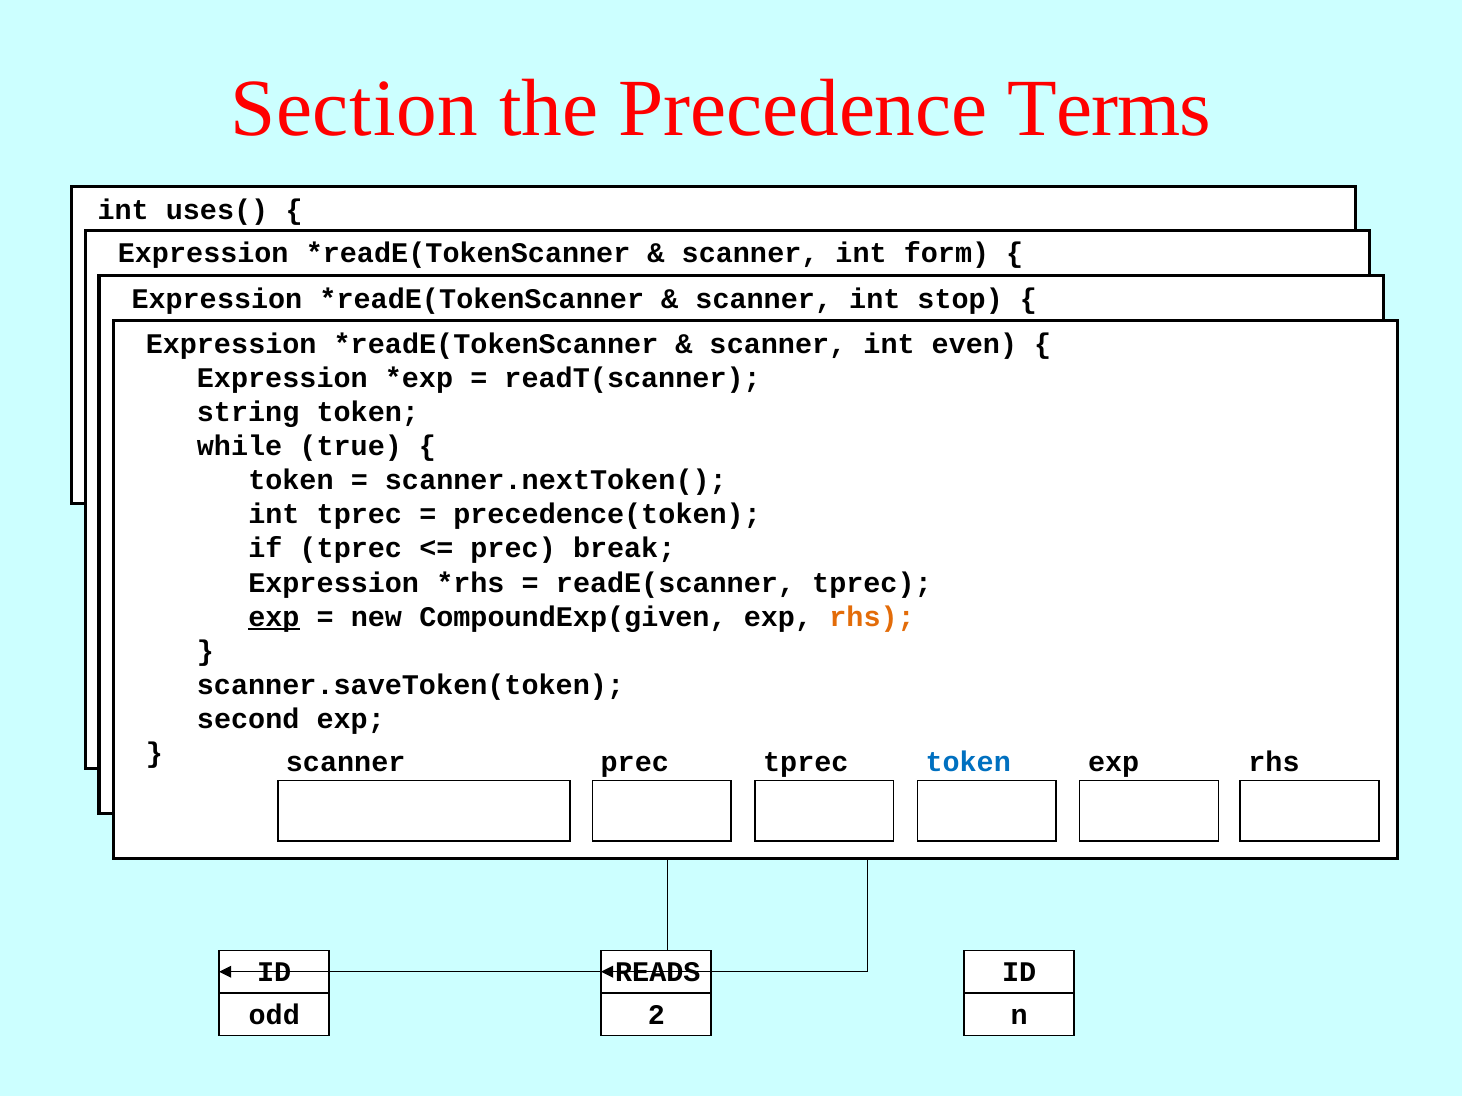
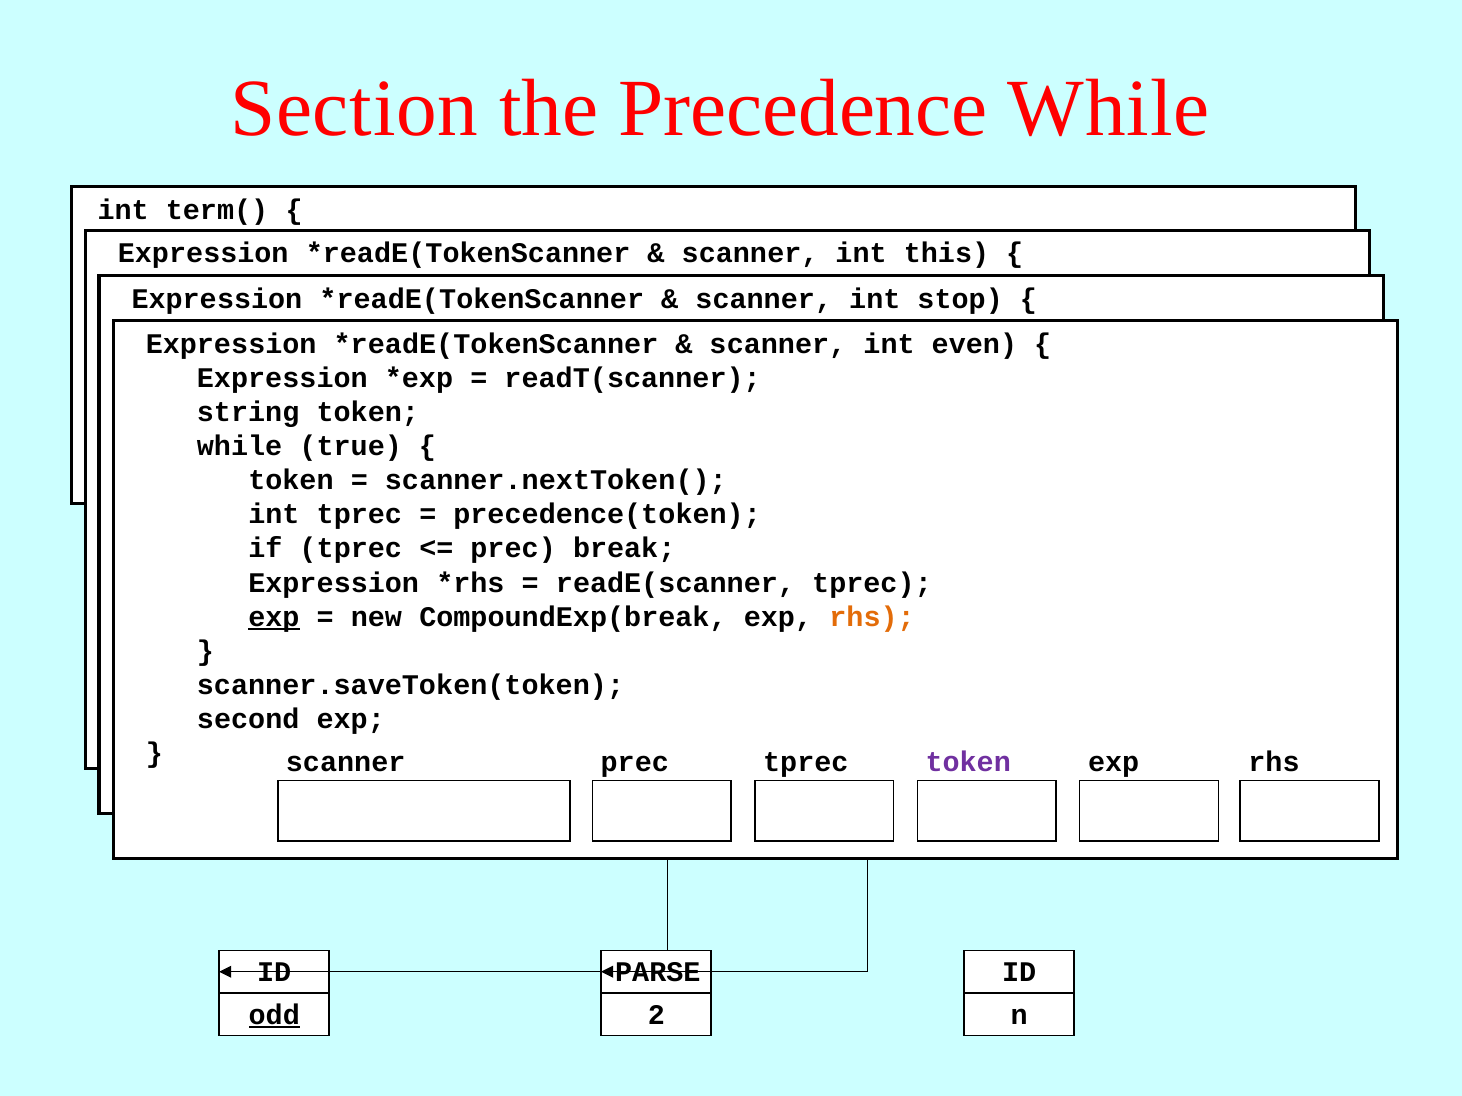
Precedence Terms: Terms -> While (1109, 109)
uses(: uses( -> term( (217, 210)
form: form -> this (946, 254)
CompoundExp(given: CompoundExp(given -> CompoundExp(break (573, 617)
token colour: blue -> purple (968, 763)
READS: READS -> PARSE (658, 973)
odd underline: none -> present (274, 1015)
